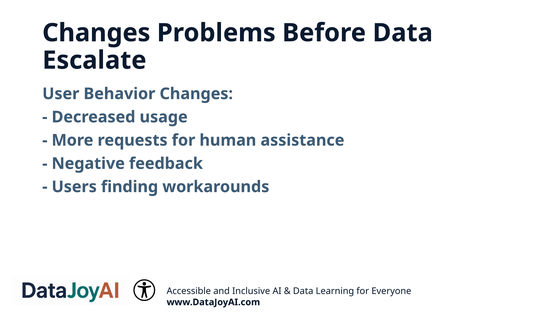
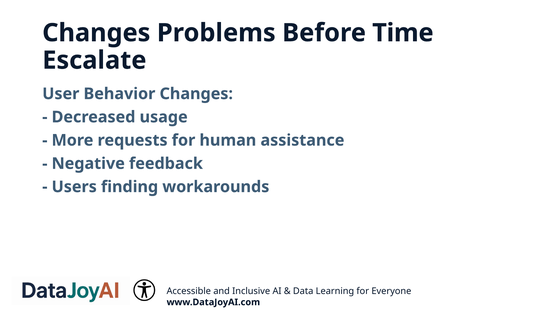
Before Data: Data -> Time (403, 33)
